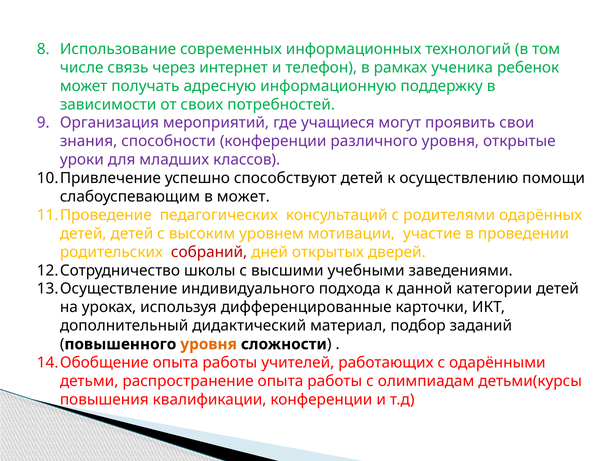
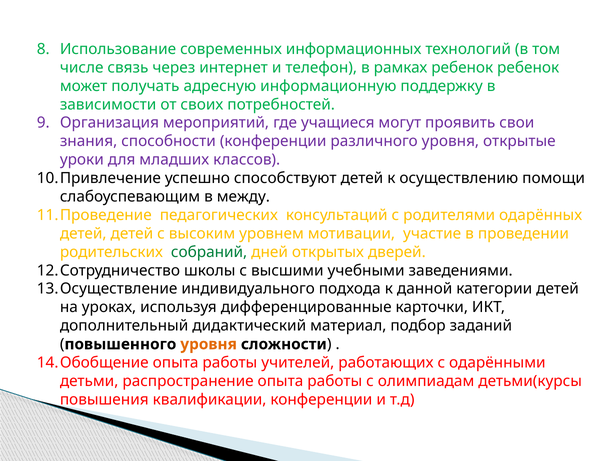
рамках ученика: ученика -> ребенок (462, 68)
в может: может -> между (243, 197)
собраний colour: red -> green (209, 252)
